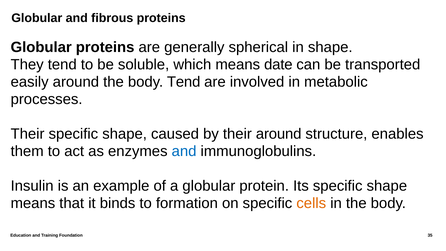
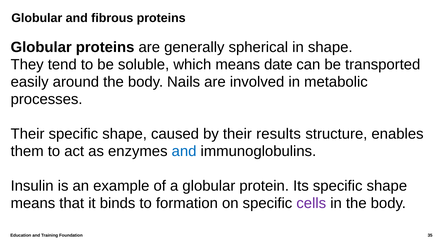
body Tend: Tend -> Nails (184, 82)
their around: around -> results (279, 134)
cells colour: orange -> purple (311, 203)
